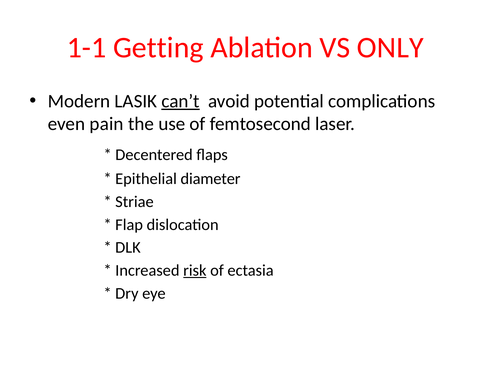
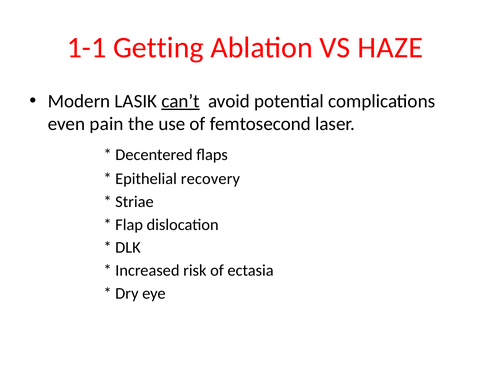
ONLY: ONLY -> HAZE (390, 48)
diameter: diameter -> recovery (210, 179)
risk underline: present -> none (195, 271)
